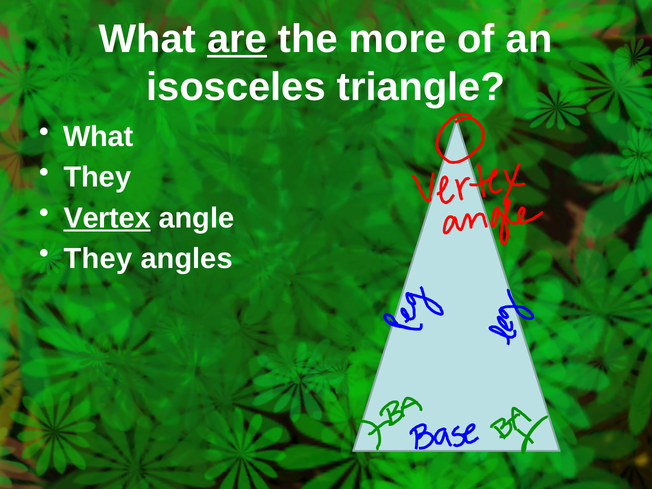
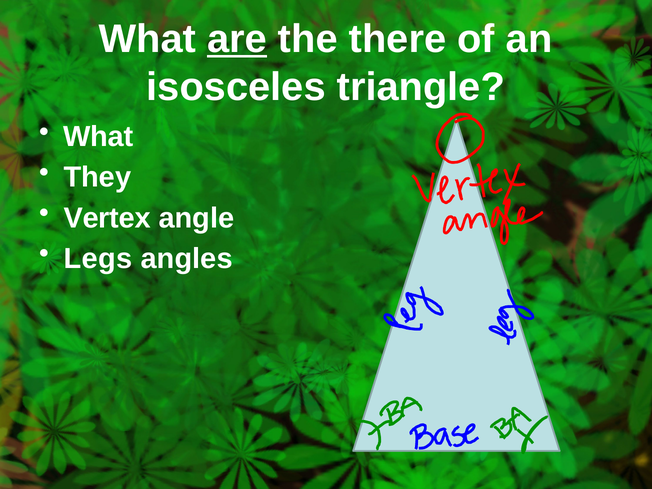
more: more -> there (397, 39)
Vertex underline: present -> none (107, 218)
They: They -> Legs (98, 259)
